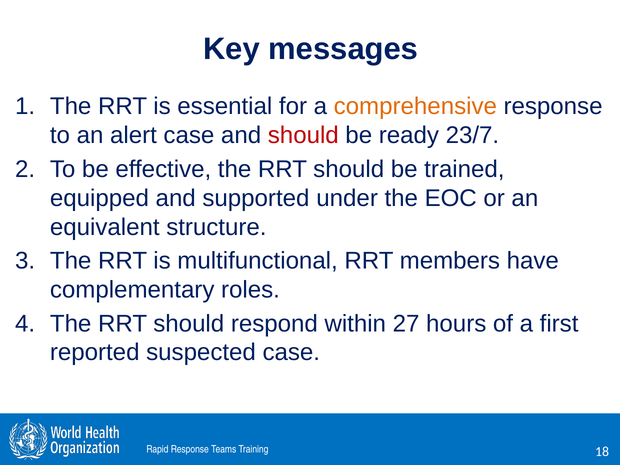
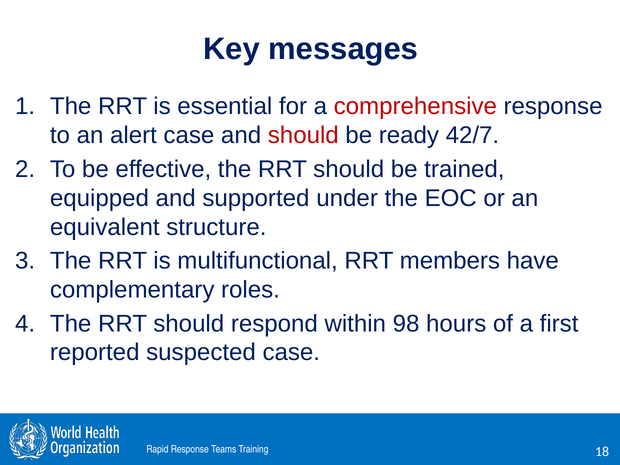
comprehensive colour: orange -> red (415, 106)
23/7: 23/7 -> 42/7 (472, 135)
27: 27 -> 98 (406, 324)
